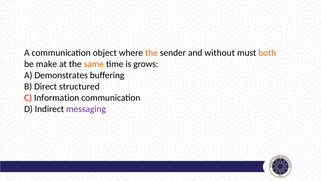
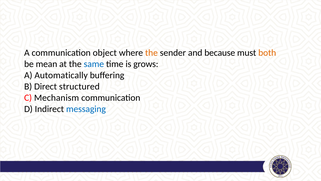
without: without -> because (220, 53)
make: make -> mean (47, 64)
same colour: orange -> blue (94, 64)
Demonstrates: Demonstrates -> Automatically (61, 75)
Information: Information -> Mechanism (57, 98)
messaging colour: purple -> blue (86, 109)
